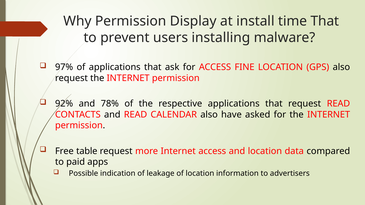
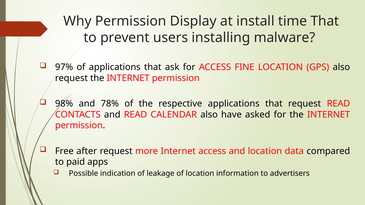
92%: 92% -> 98% (64, 104)
table: table -> after (87, 151)
